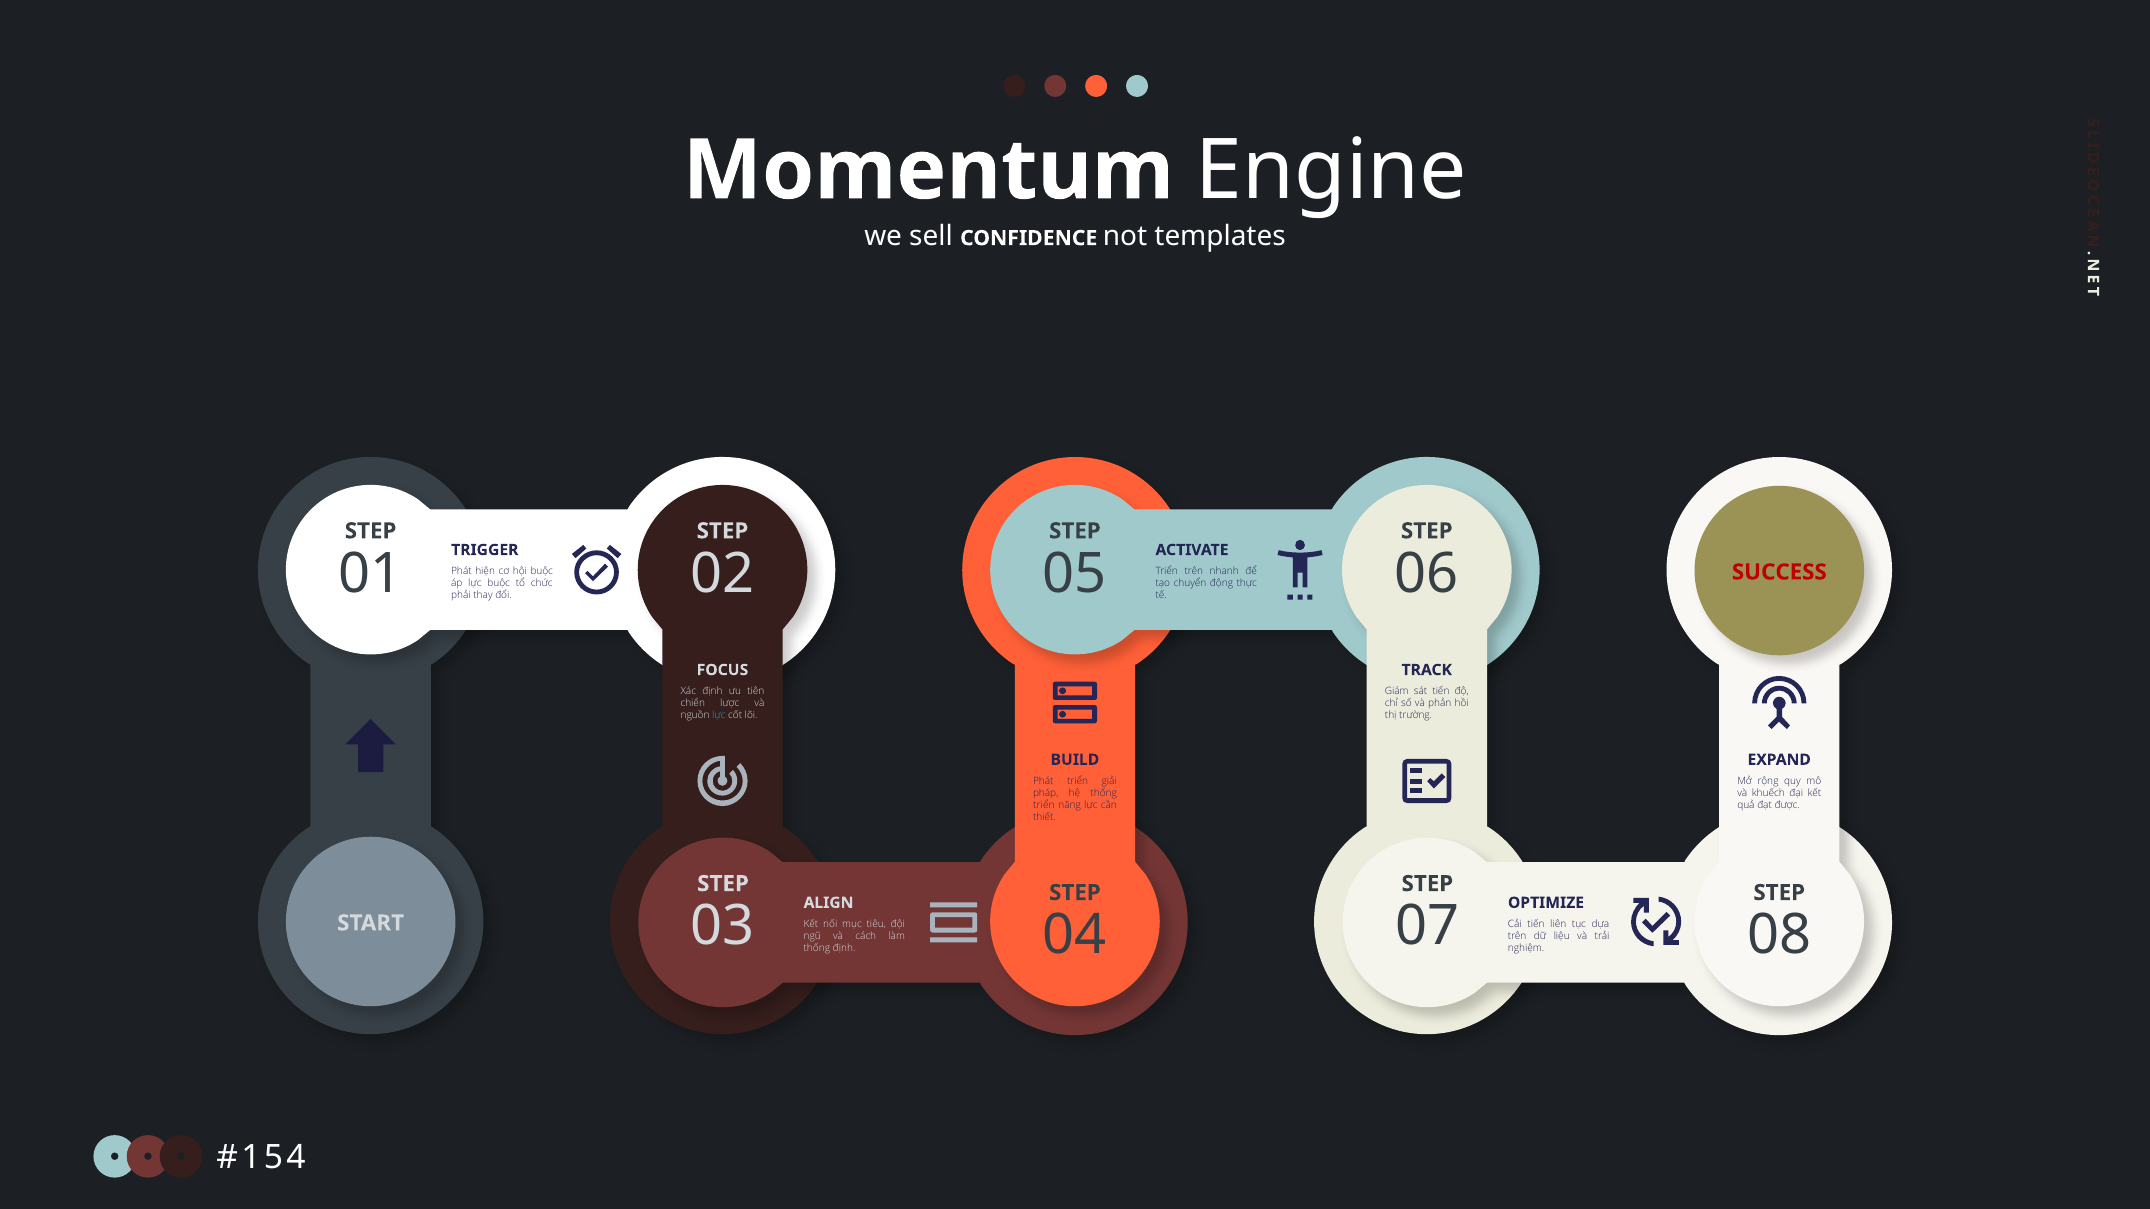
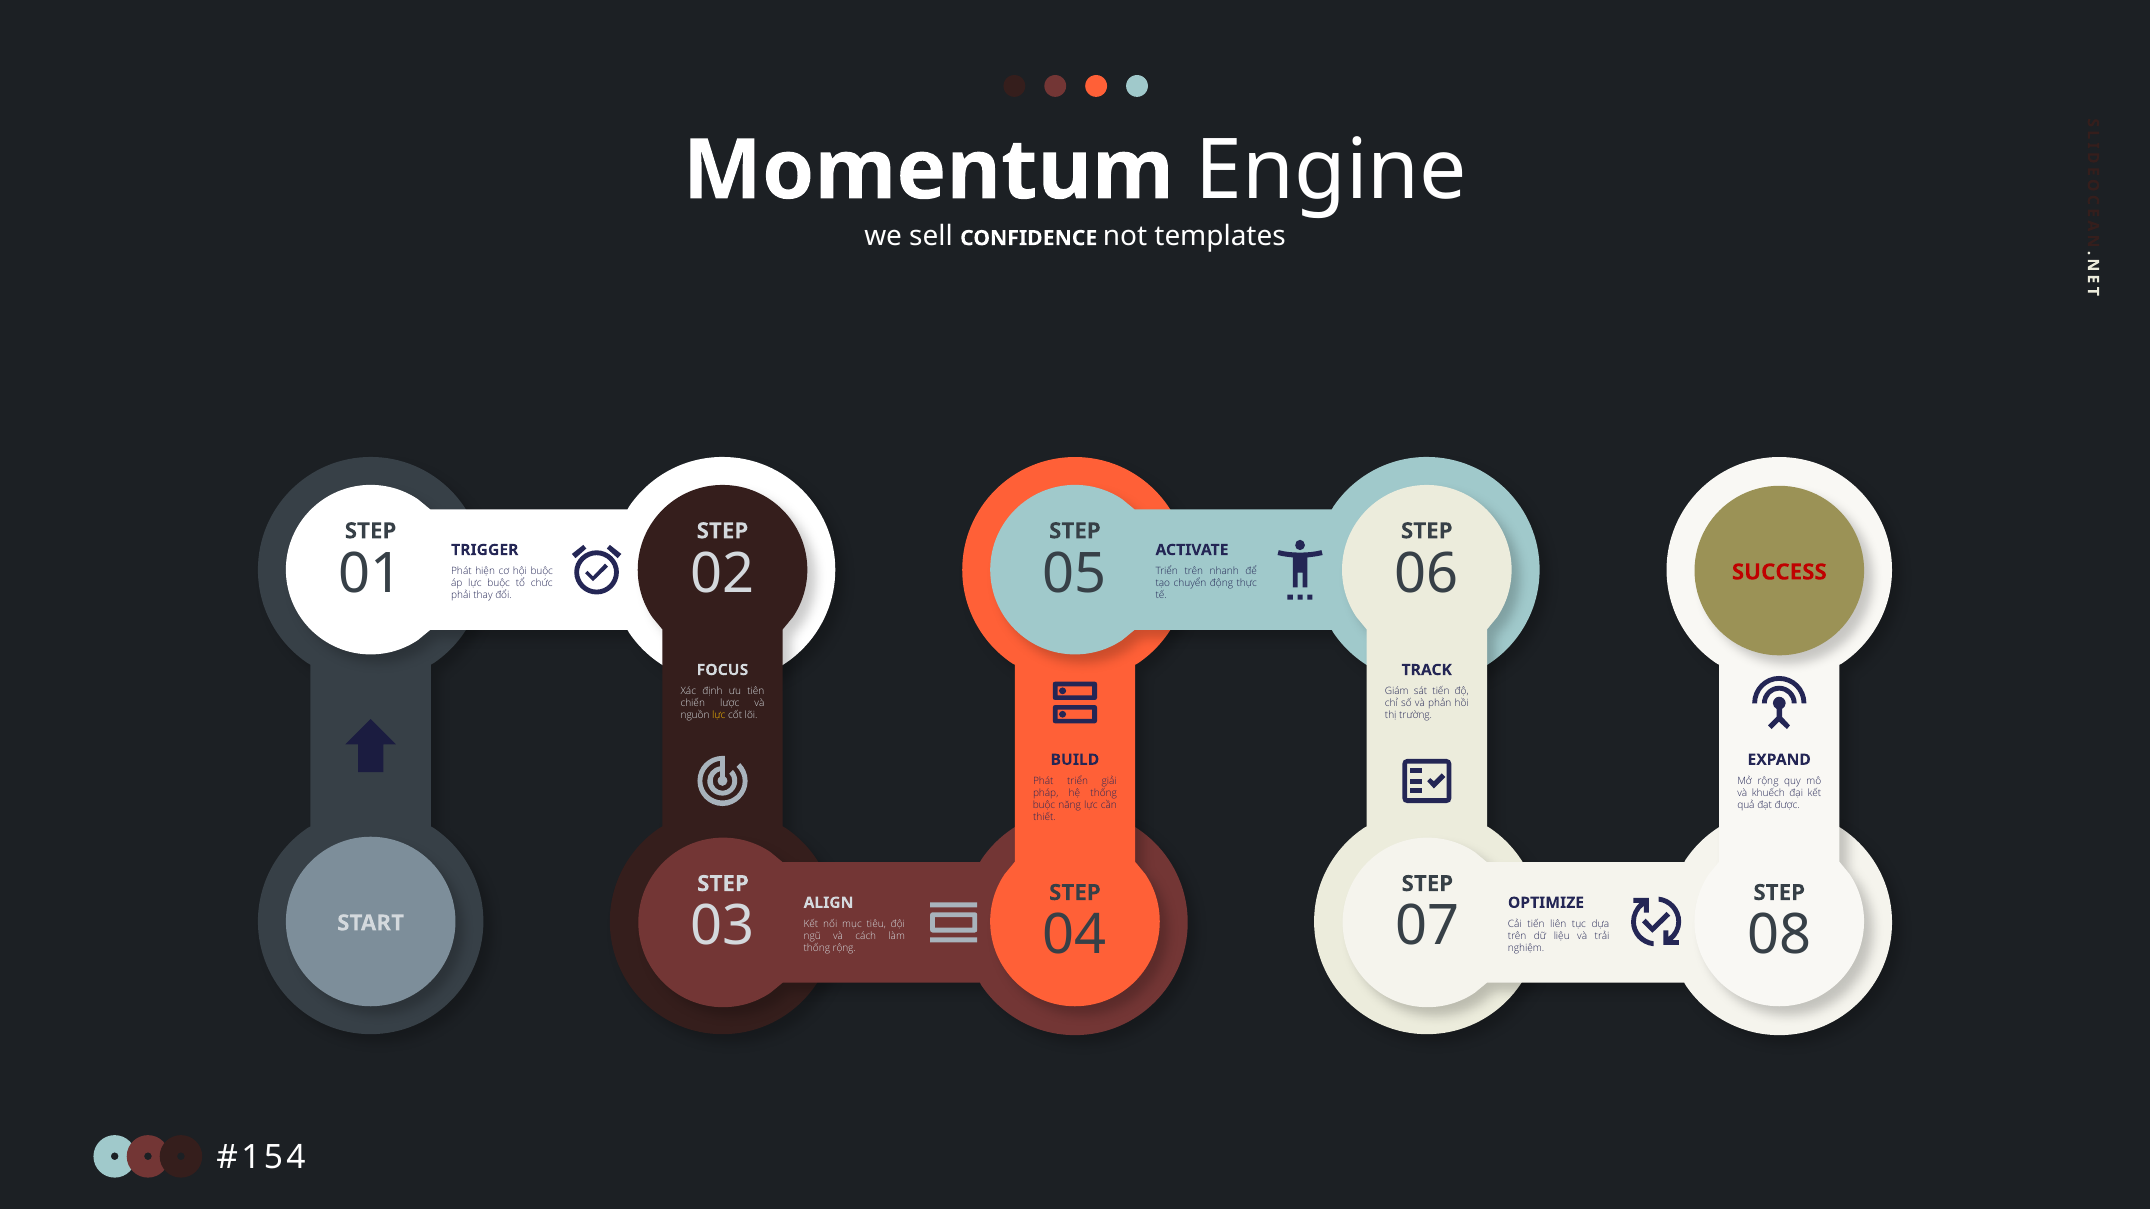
lực colour: light blue -> yellow (719, 716)
triển: triển -> buộc (1044, 805)
thống định: định -> rộng (844, 948)
